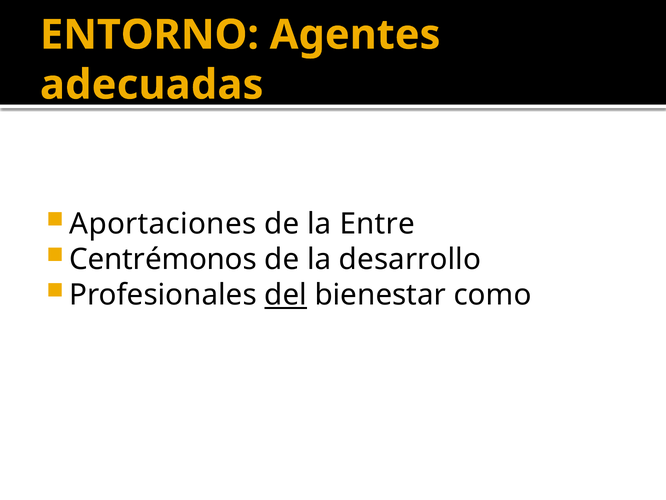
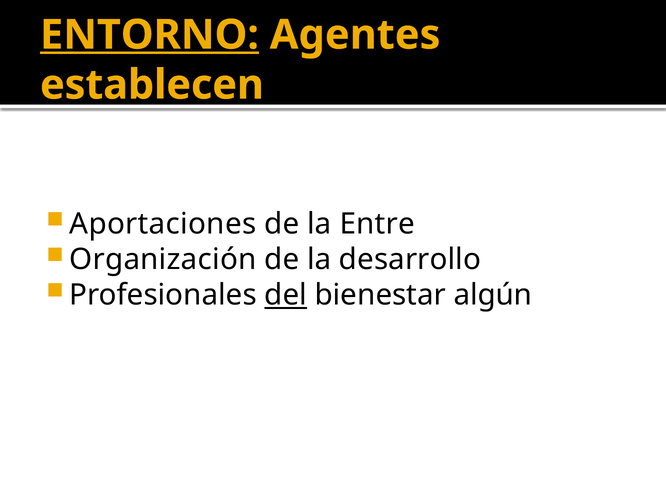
ENTORNO underline: none -> present (149, 35)
adecuadas: adecuadas -> establecen (152, 85)
Centrémonos: Centrémonos -> Organización (163, 259)
como: como -> algún (493, 295)
